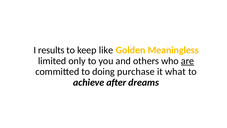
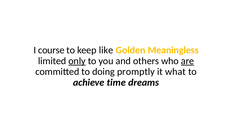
results: results -> course (51, 50)
only underline: none -> present (77, 61)
purchase: purchase -> promptly (136, 71)
after: after -> time (116, 82)
